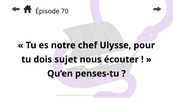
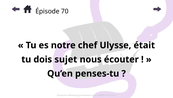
pour: pour -> était (144, 45)
